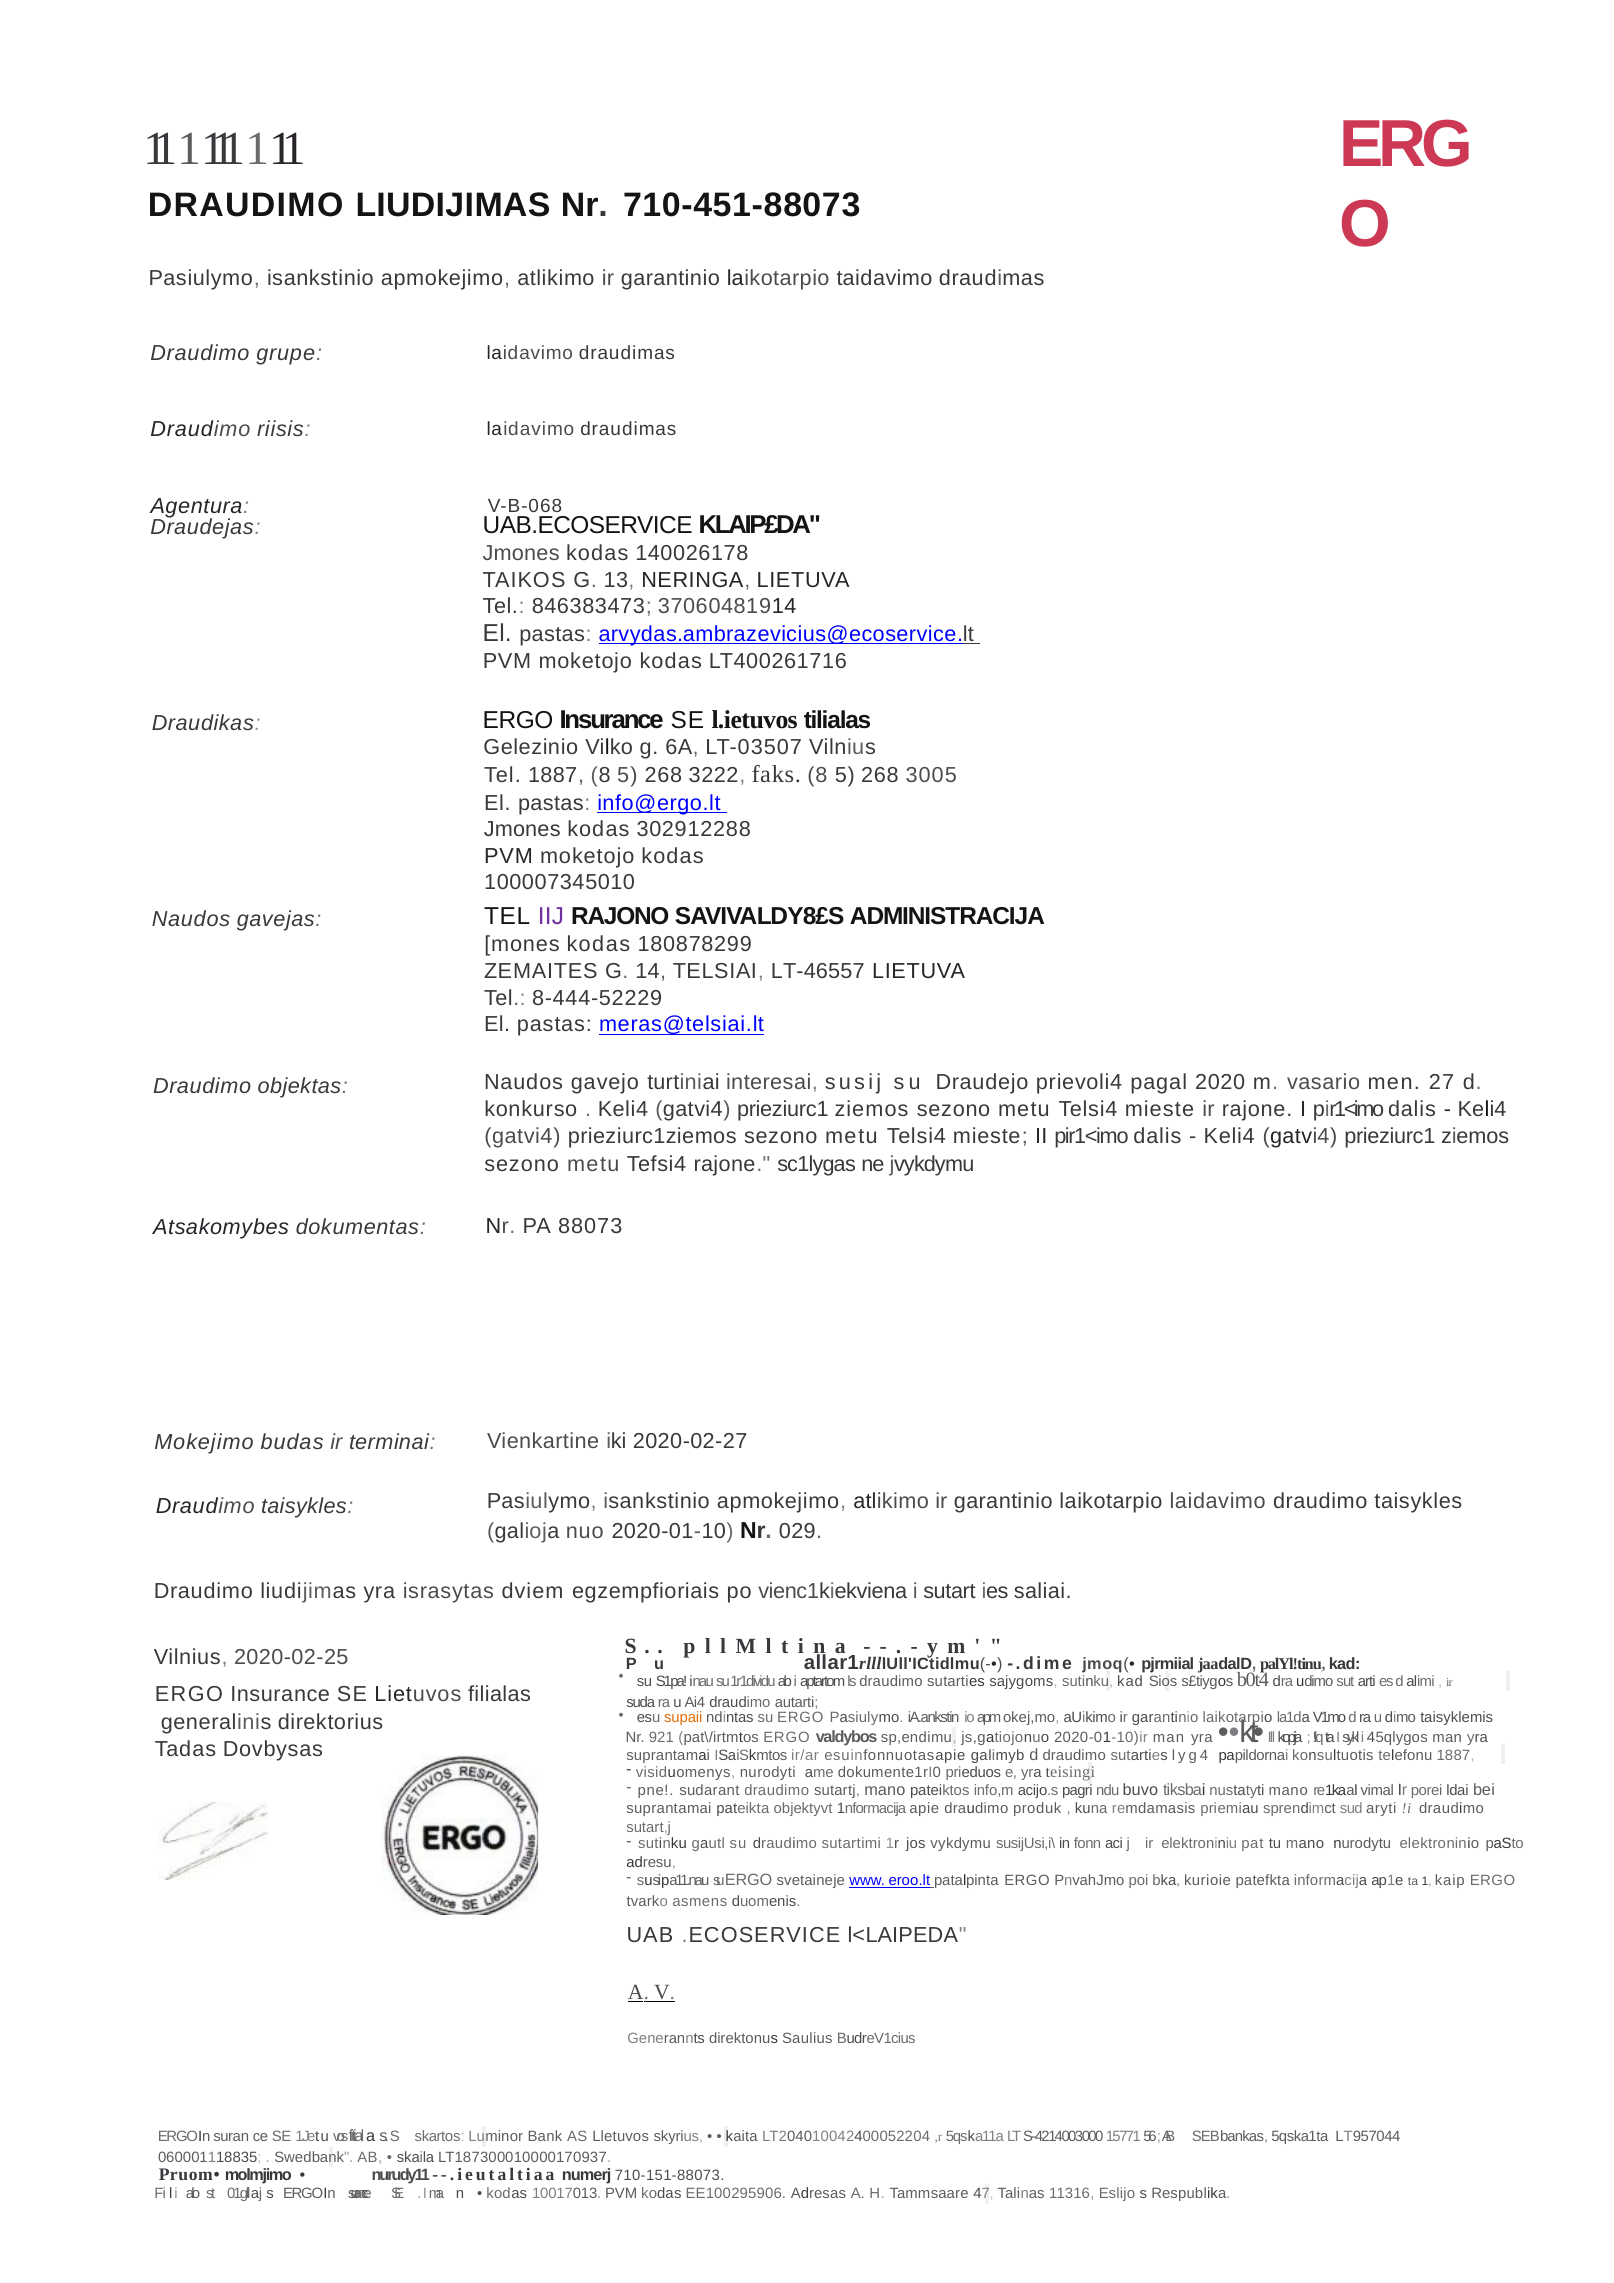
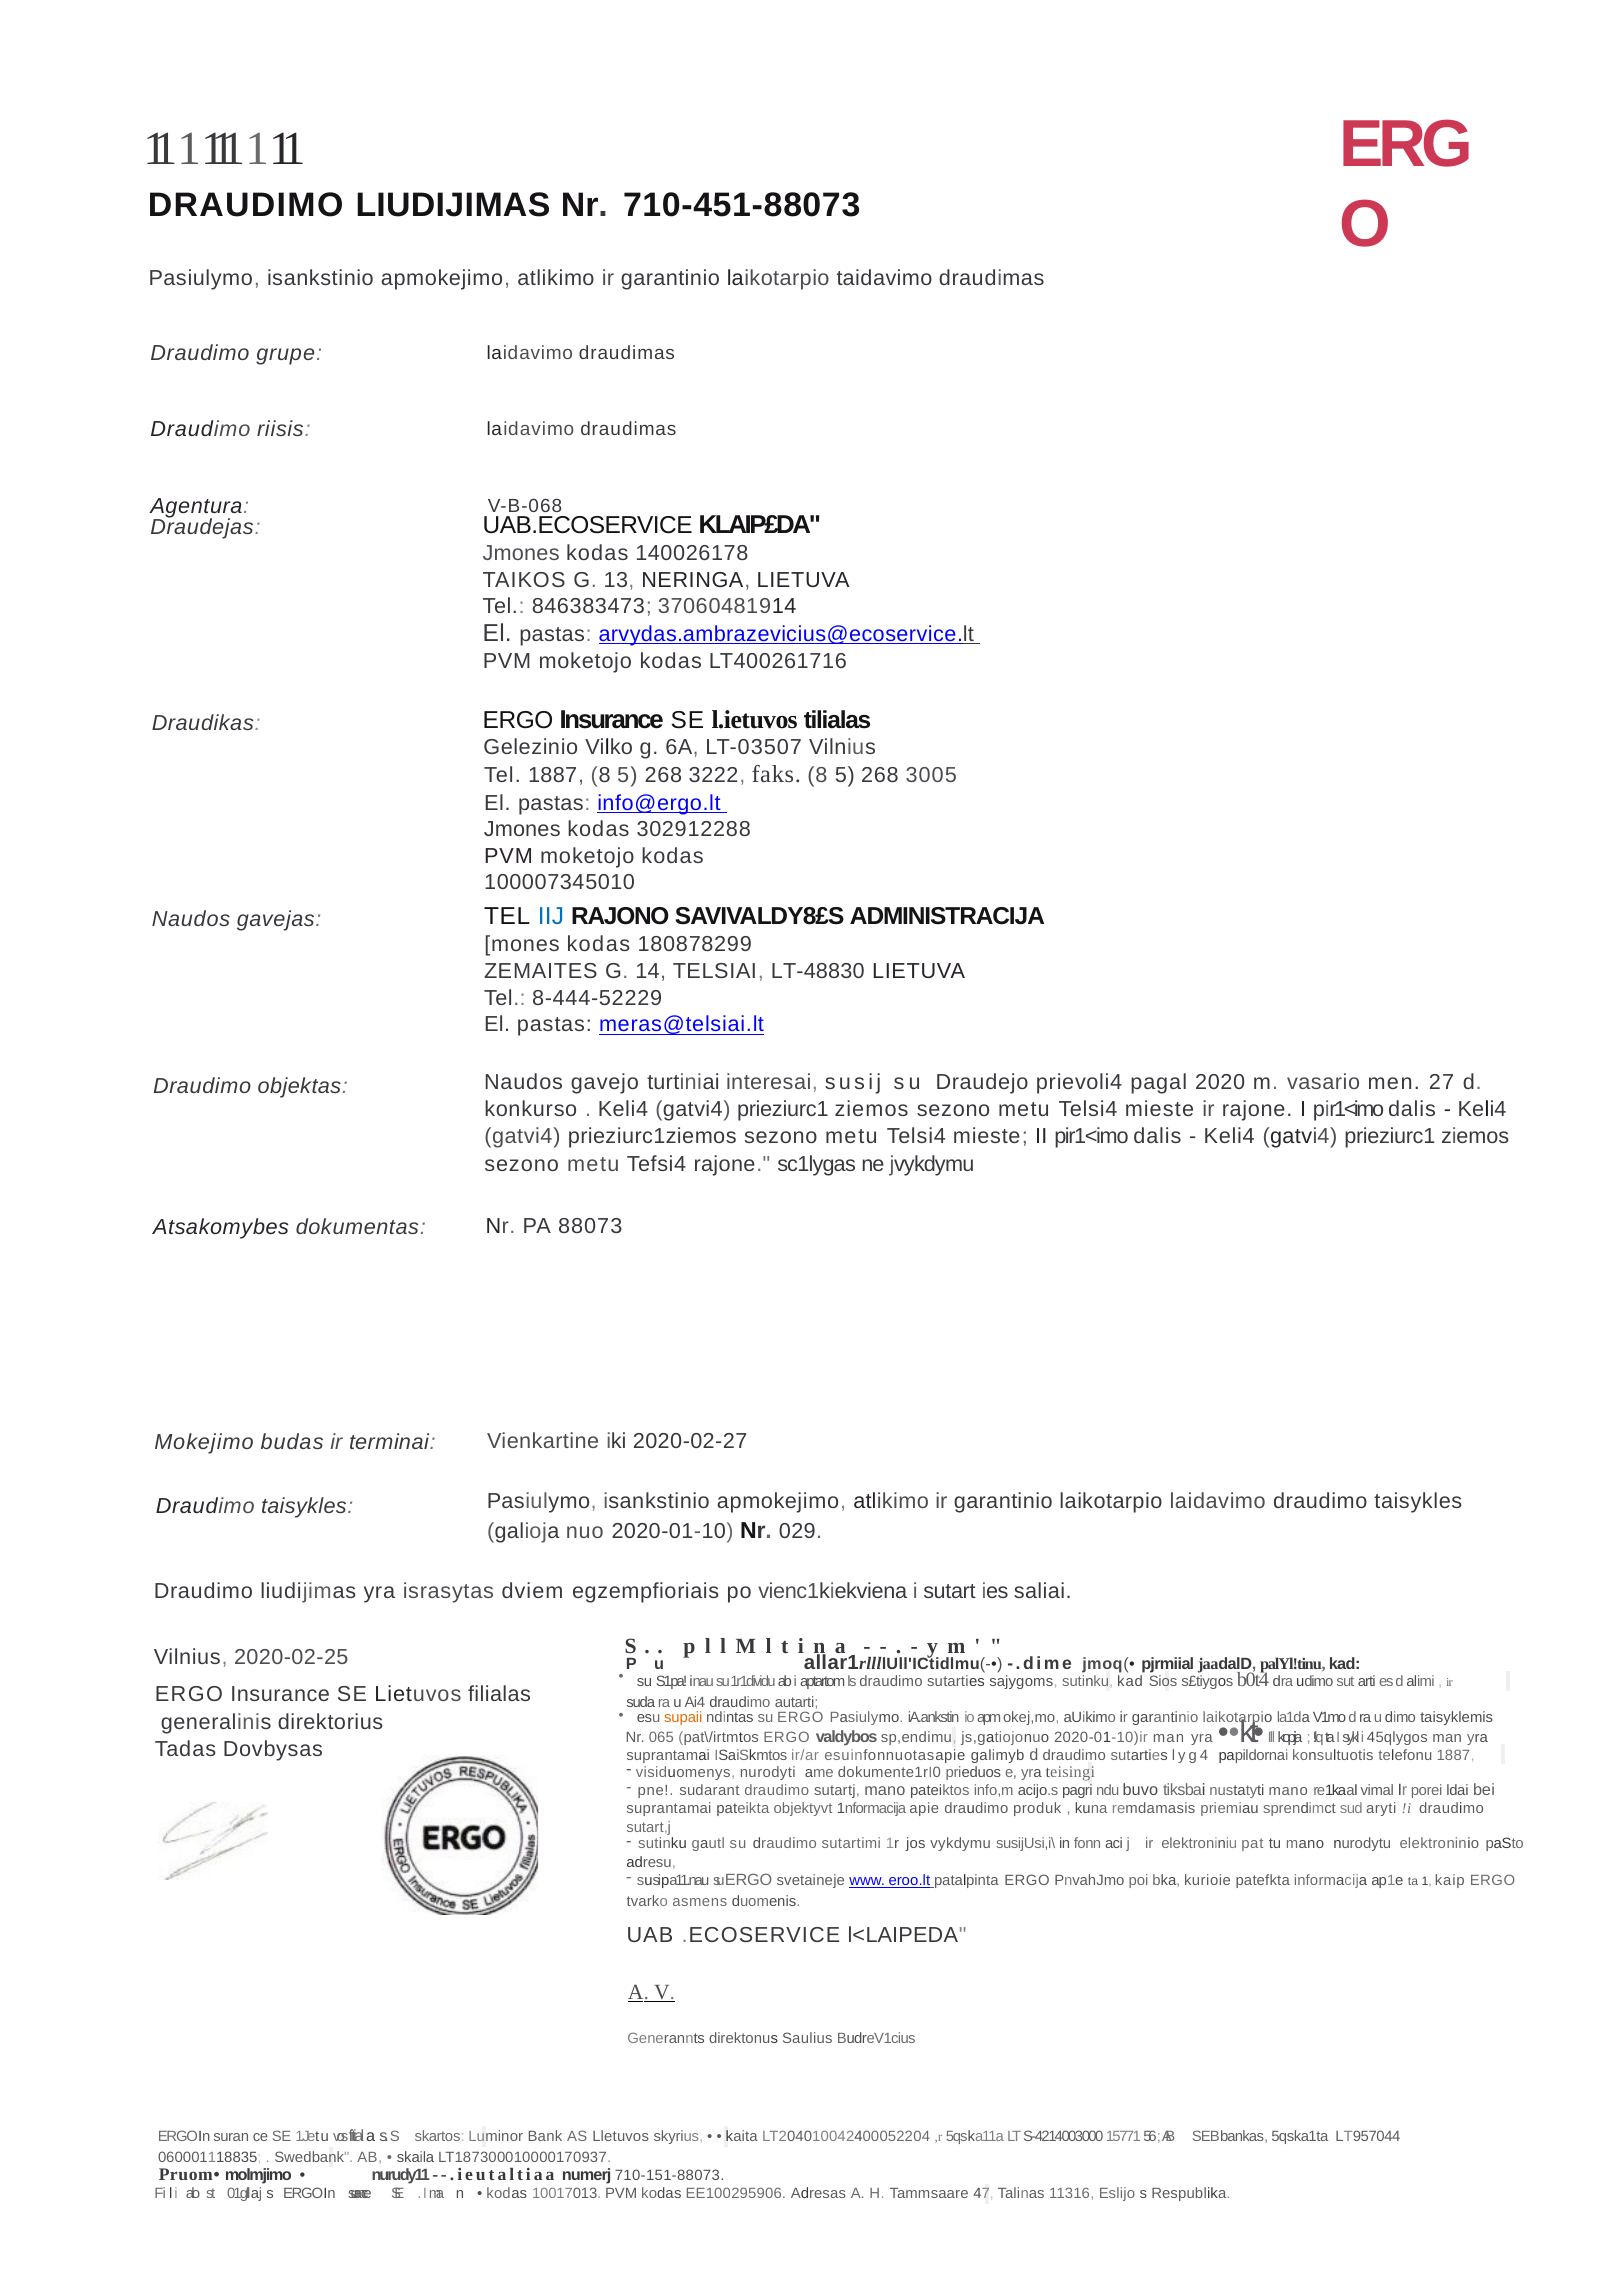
IIJ colour: purple -> blue (551, 917)
LT-46557: LT-46557 -> LT-48830 (818, 971)
921: 921 -> 065 (661, 1738)
